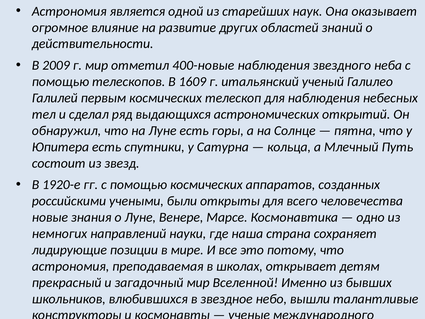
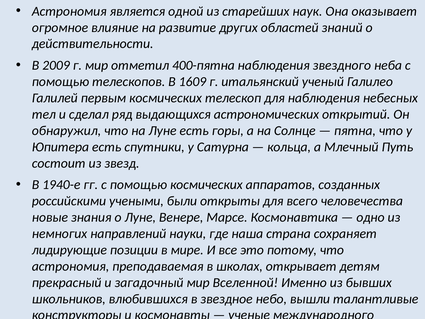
400-новые: 400-новые -> 400-пятна (203, 65)
1920-е: 1920-е -> 1940-е (61, 185)
